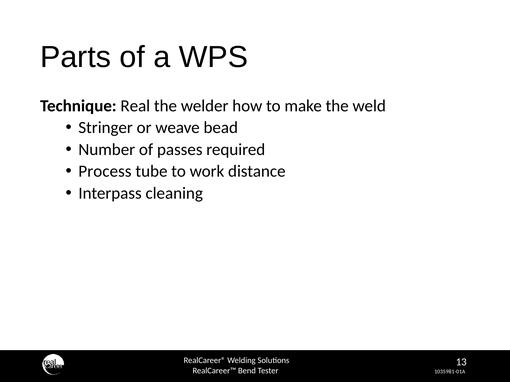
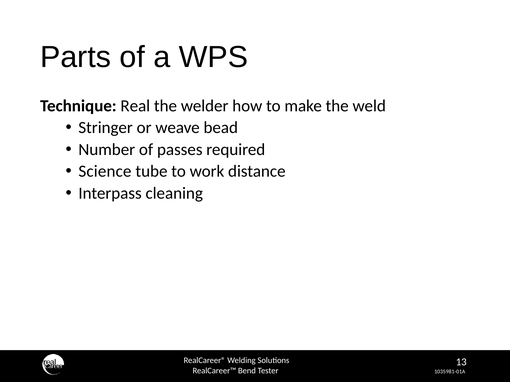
Process: Process -> Science (105, 172)
